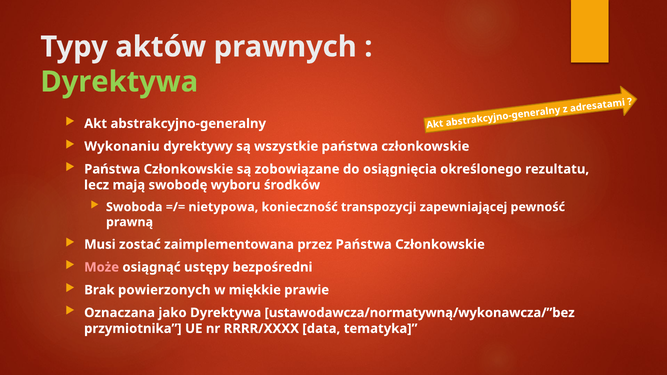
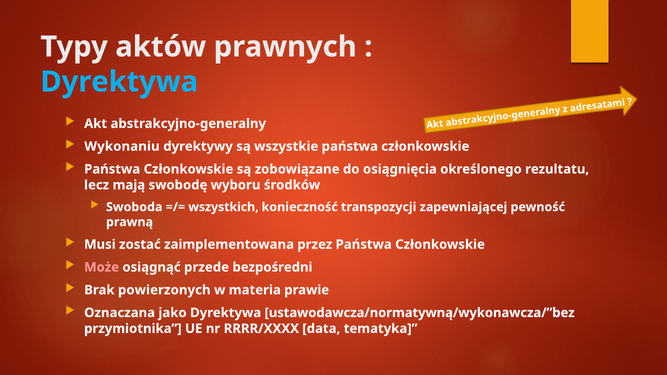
Dyrektywa colour: light green -> light blue (119, 82)
nietypowa: nietypowa -> wszystkich (223, 207)
ustępy: ustępy -> przede (207, 267)
miękkie: miękkie -> materia (255, 290)
